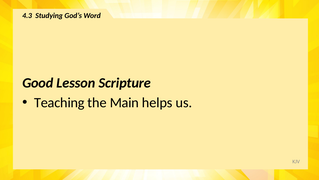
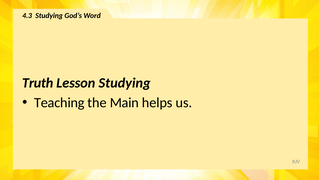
Good: Good -> Truth (38, 83)
Lesson Scripture: Scripture -> Studying (125, 83)
